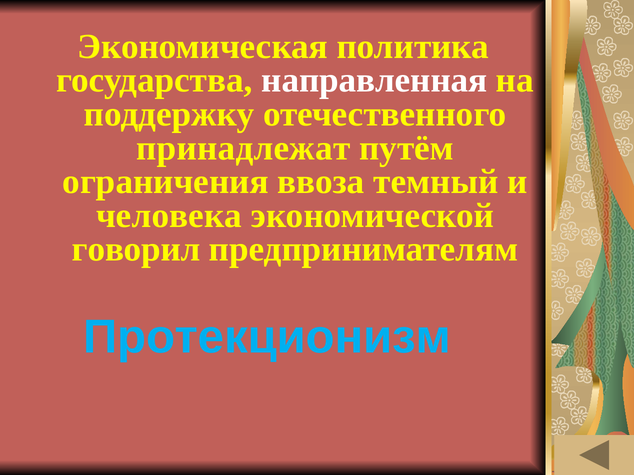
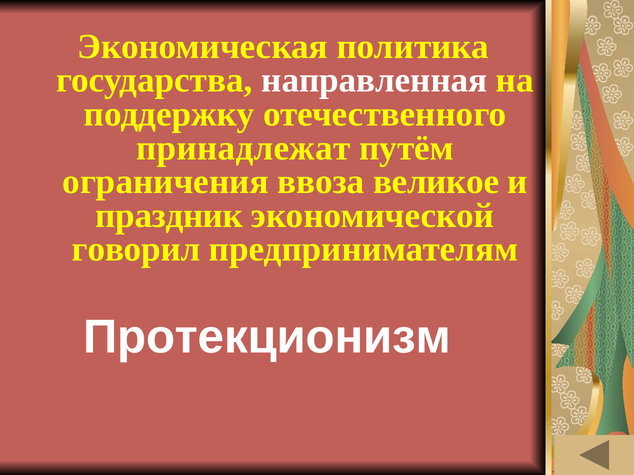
темный: темный -> великое (436, 182)
человека: человека -> праздник (169, 216)
Протекционизм colour: light blue -> white (267, 338)
